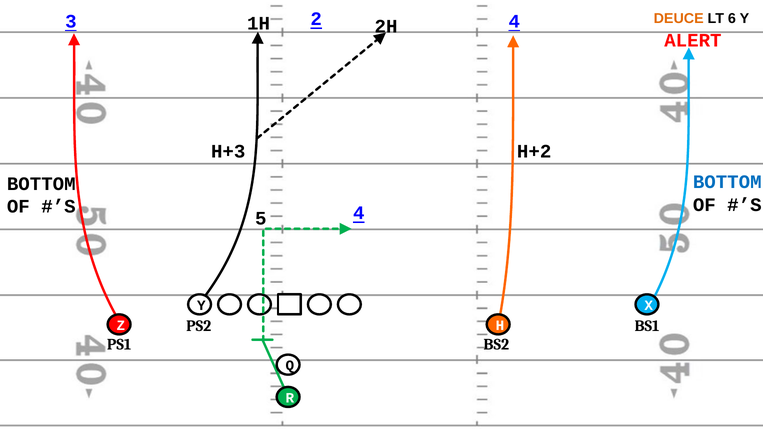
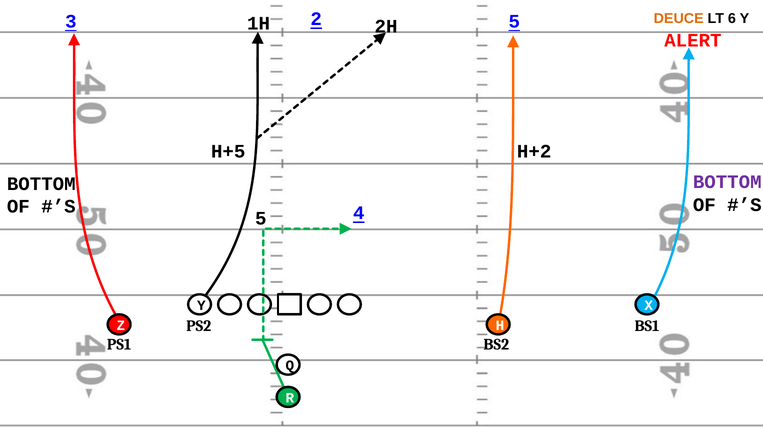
2H 4: 4 -> 5 (514, 21)
H+3: H+3 -> H+5 (228, 152)
BOTTOM colour: blue -> purple (727, 182)
